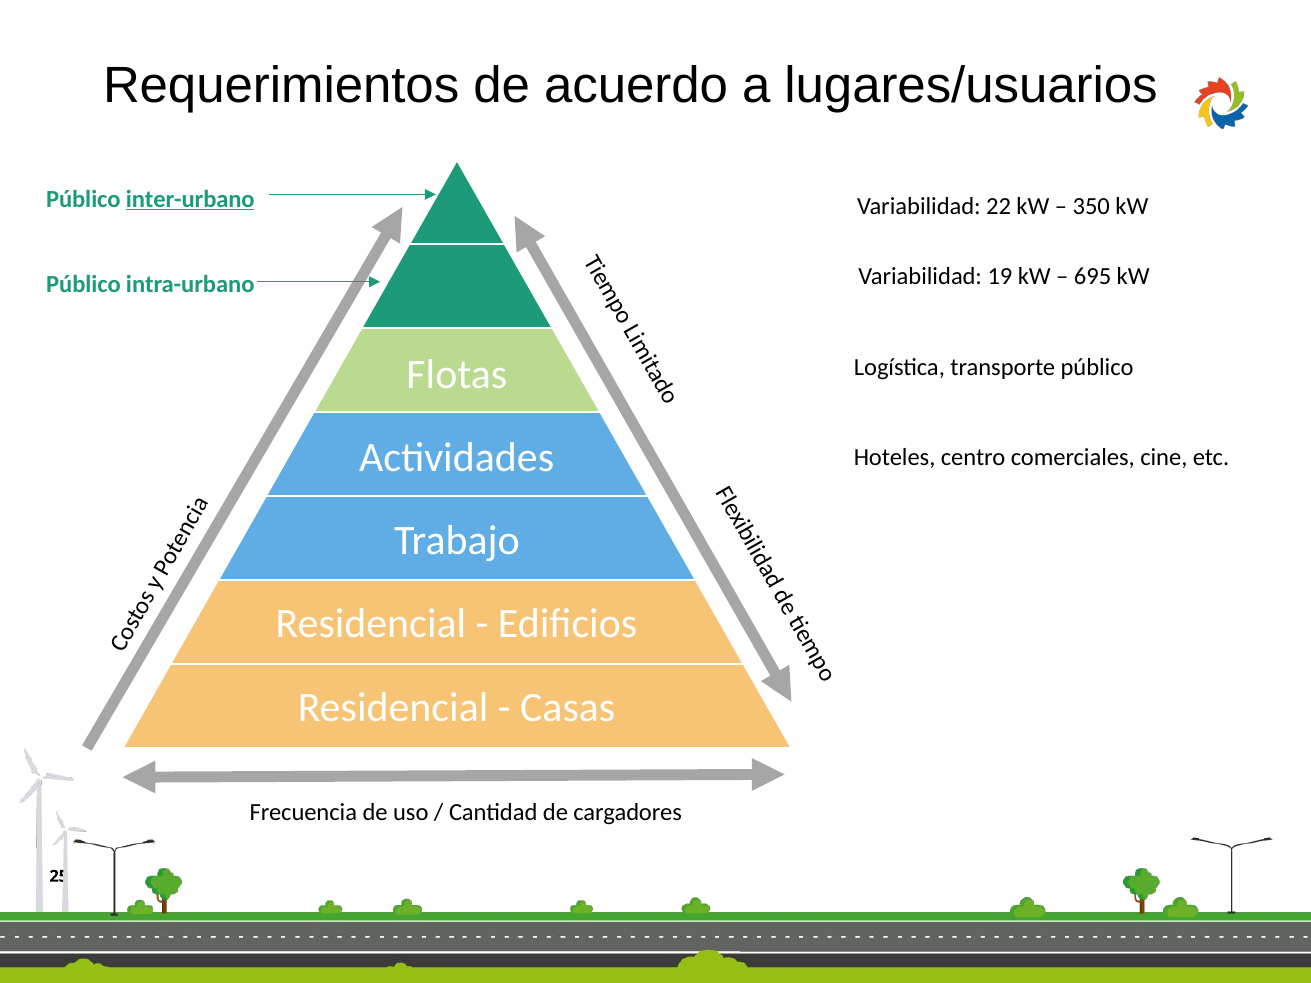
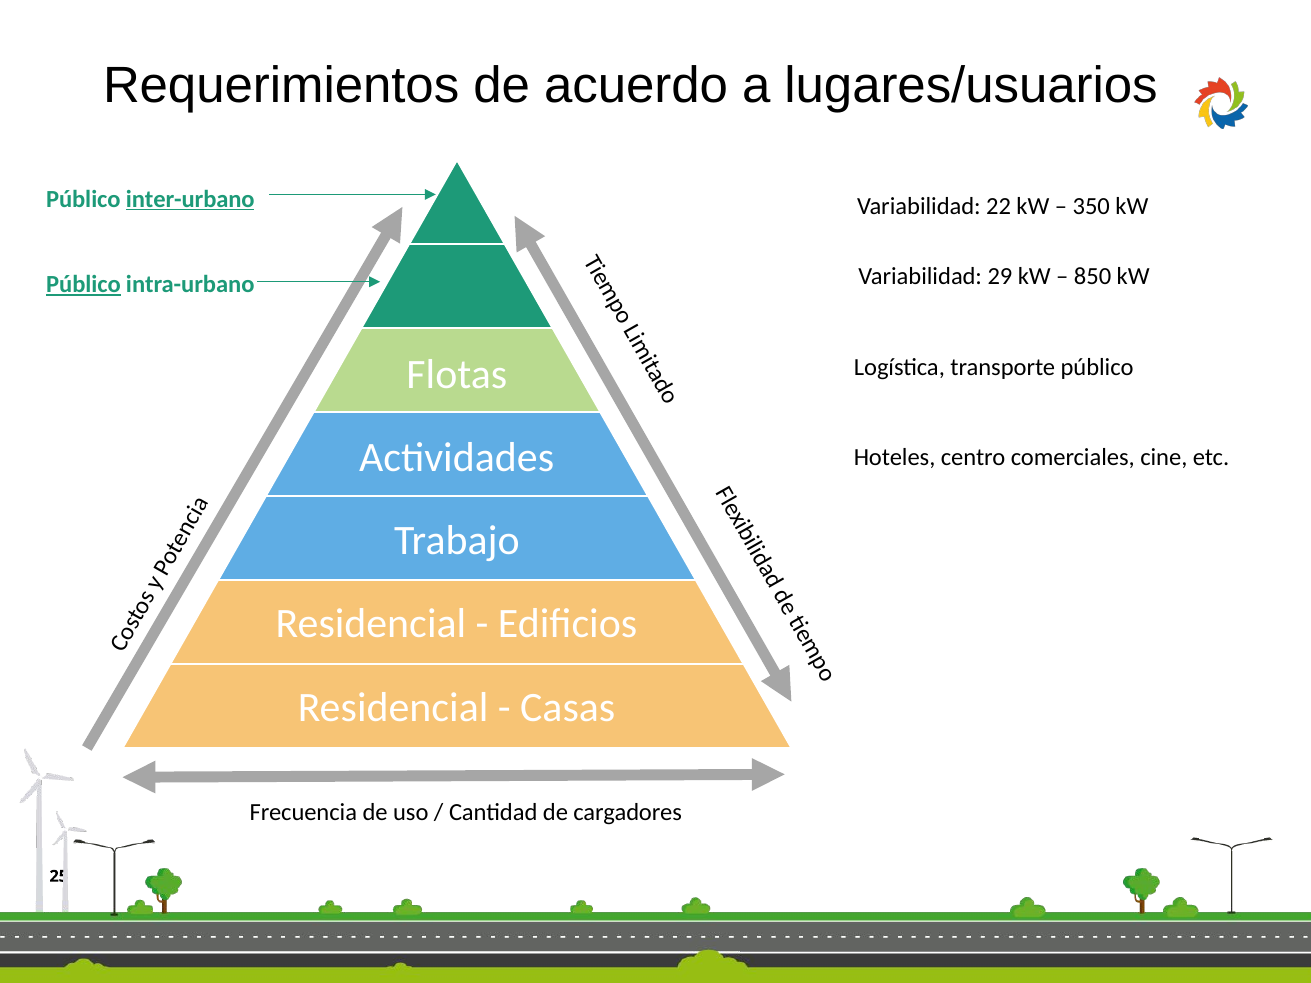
19: 19 -> 29 (1000, 277)
695: 695 -> 850 (1093, 277)
Público underline: none -> present (83, 284)
